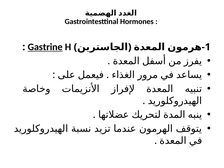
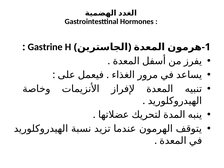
Gastrine underline: present -> none (45, 47)
